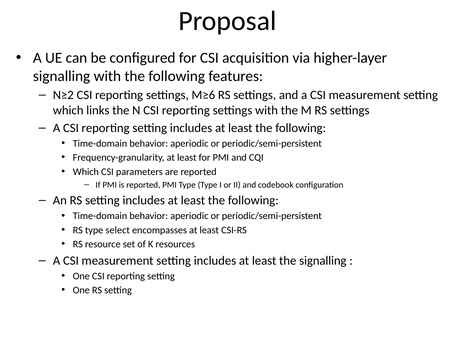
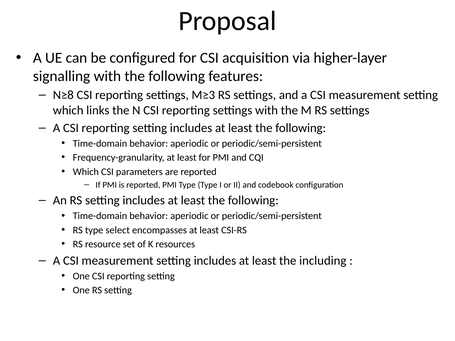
N≥2: N≥2 -> N≥8 (63, 95)
M≥6: M≥6 -> M≥3 (203, 95)
the signalling: signalling -> including (323, 261)
